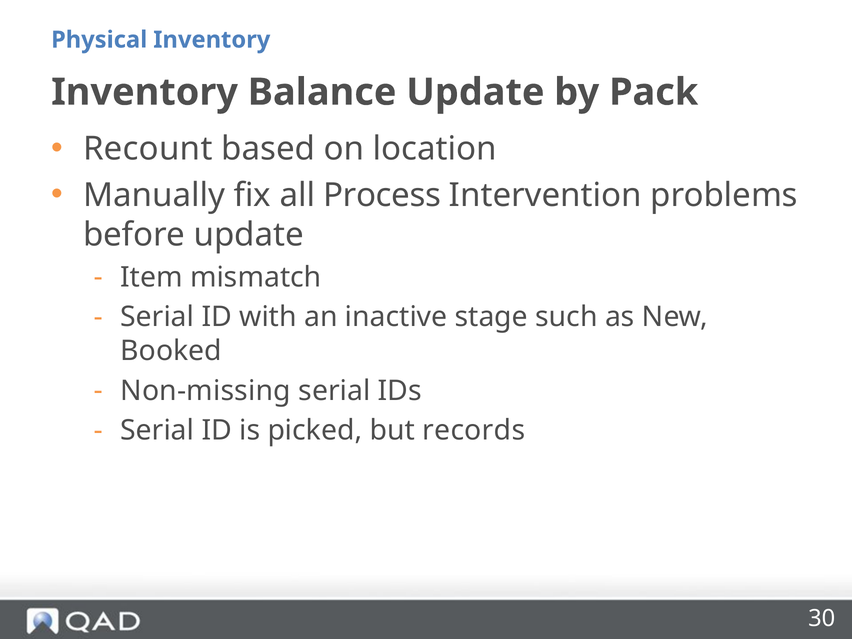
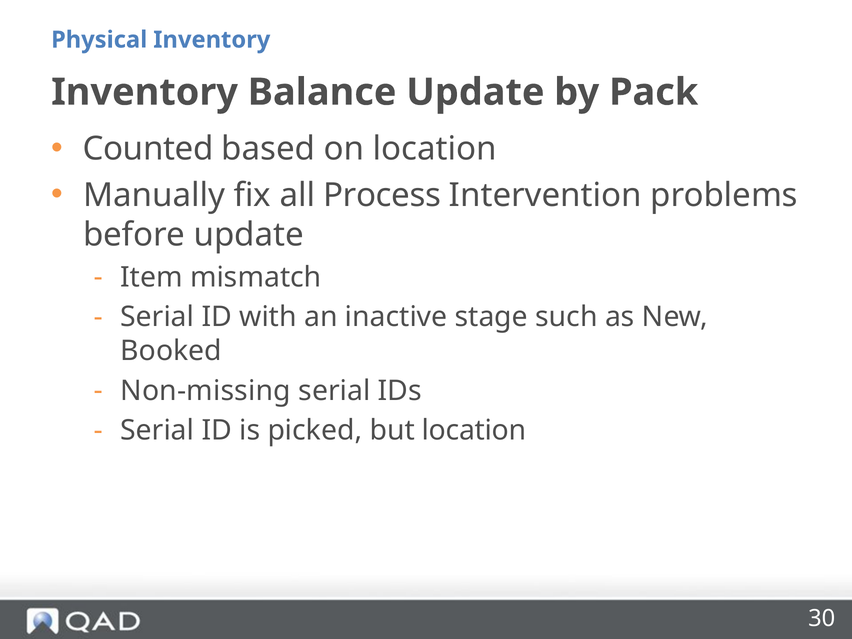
Recount: Recount -> Counted (148, 149)
but records: records -> location (474, 431)
